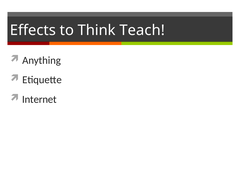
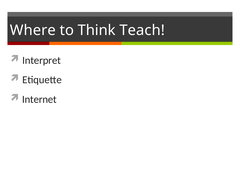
Effects: Effects -> Where (33, 30)
Anything: Anything -> Interpret (42, 60)
